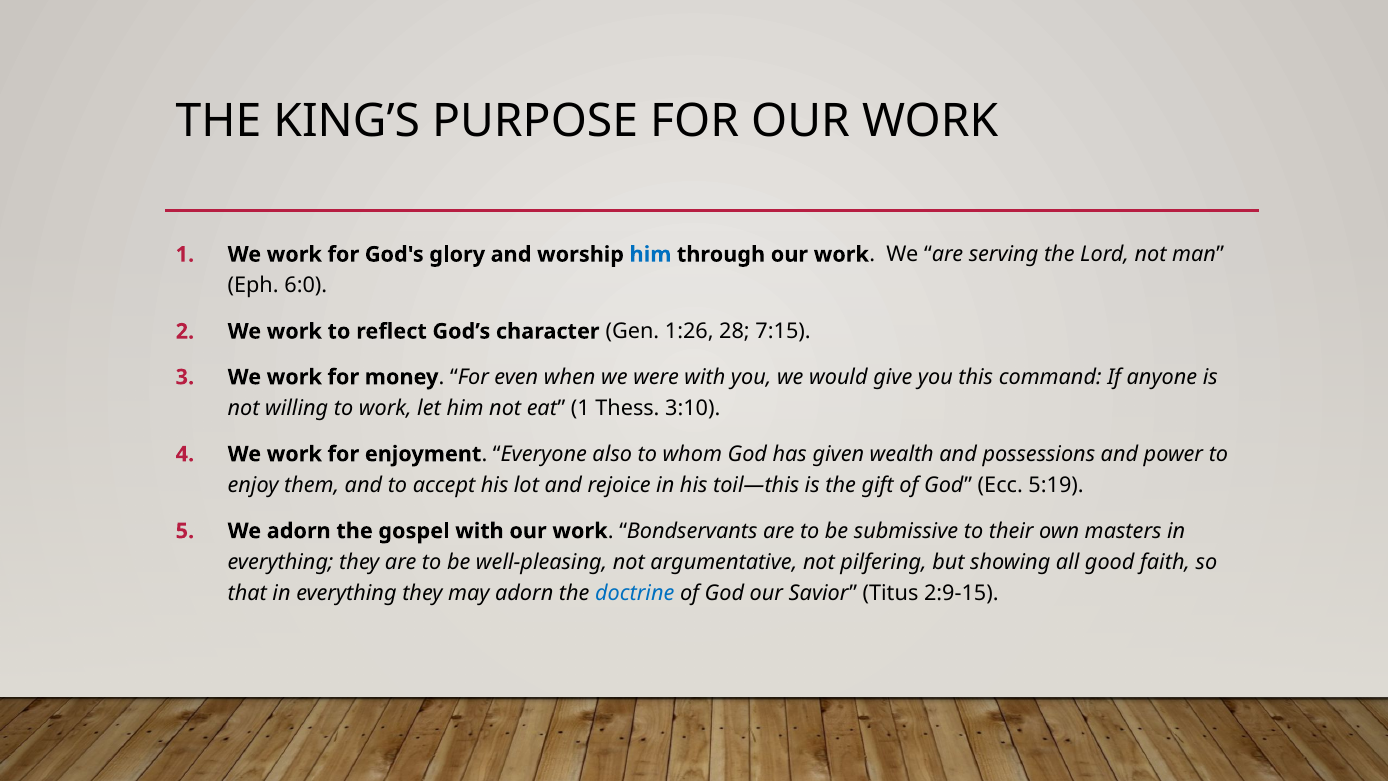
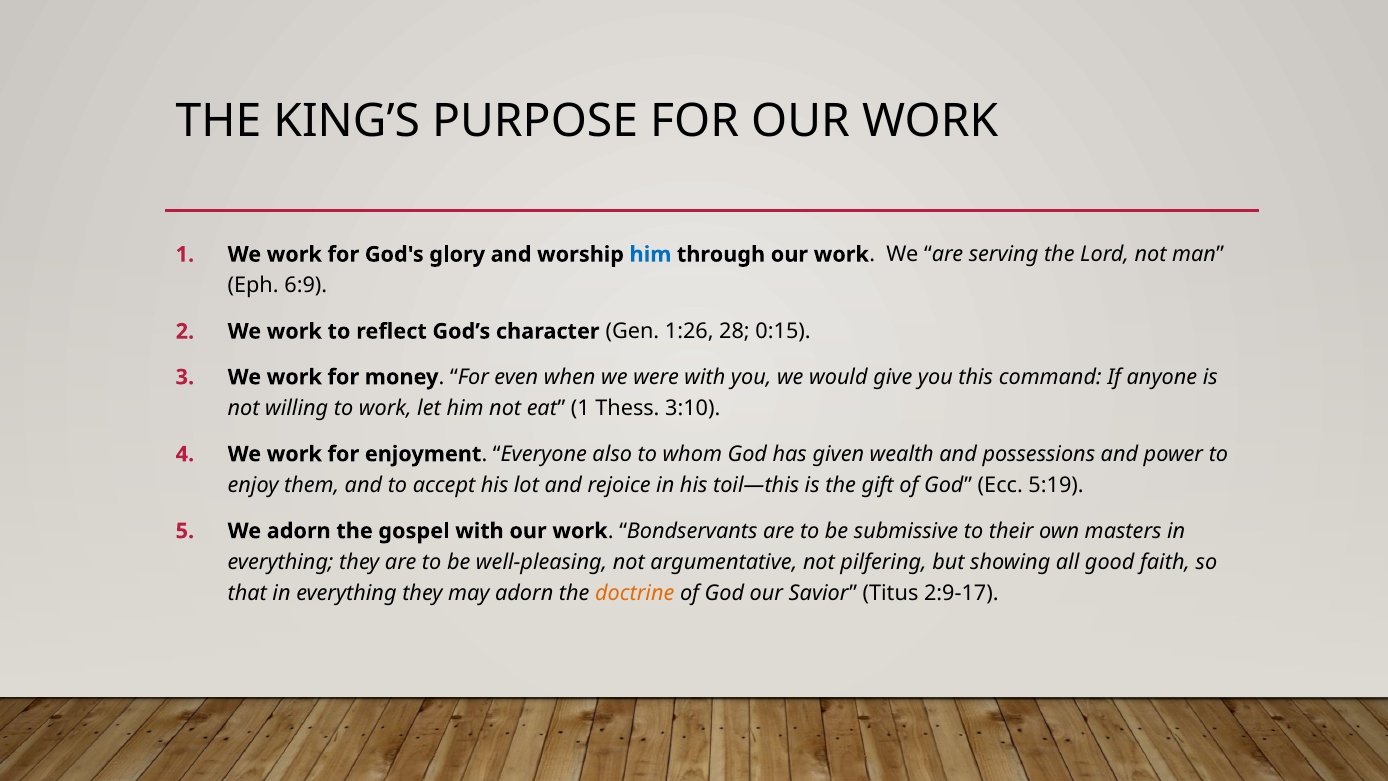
6:0: 6:0 -> 6:9 (306, 286)
7:15: 7:15 -> 0:15 (783, 331)
doctrine colour: blue -> orange (635, 593)
2:9-15: 2:9-15 -> 2:9-17 (961, 593)
